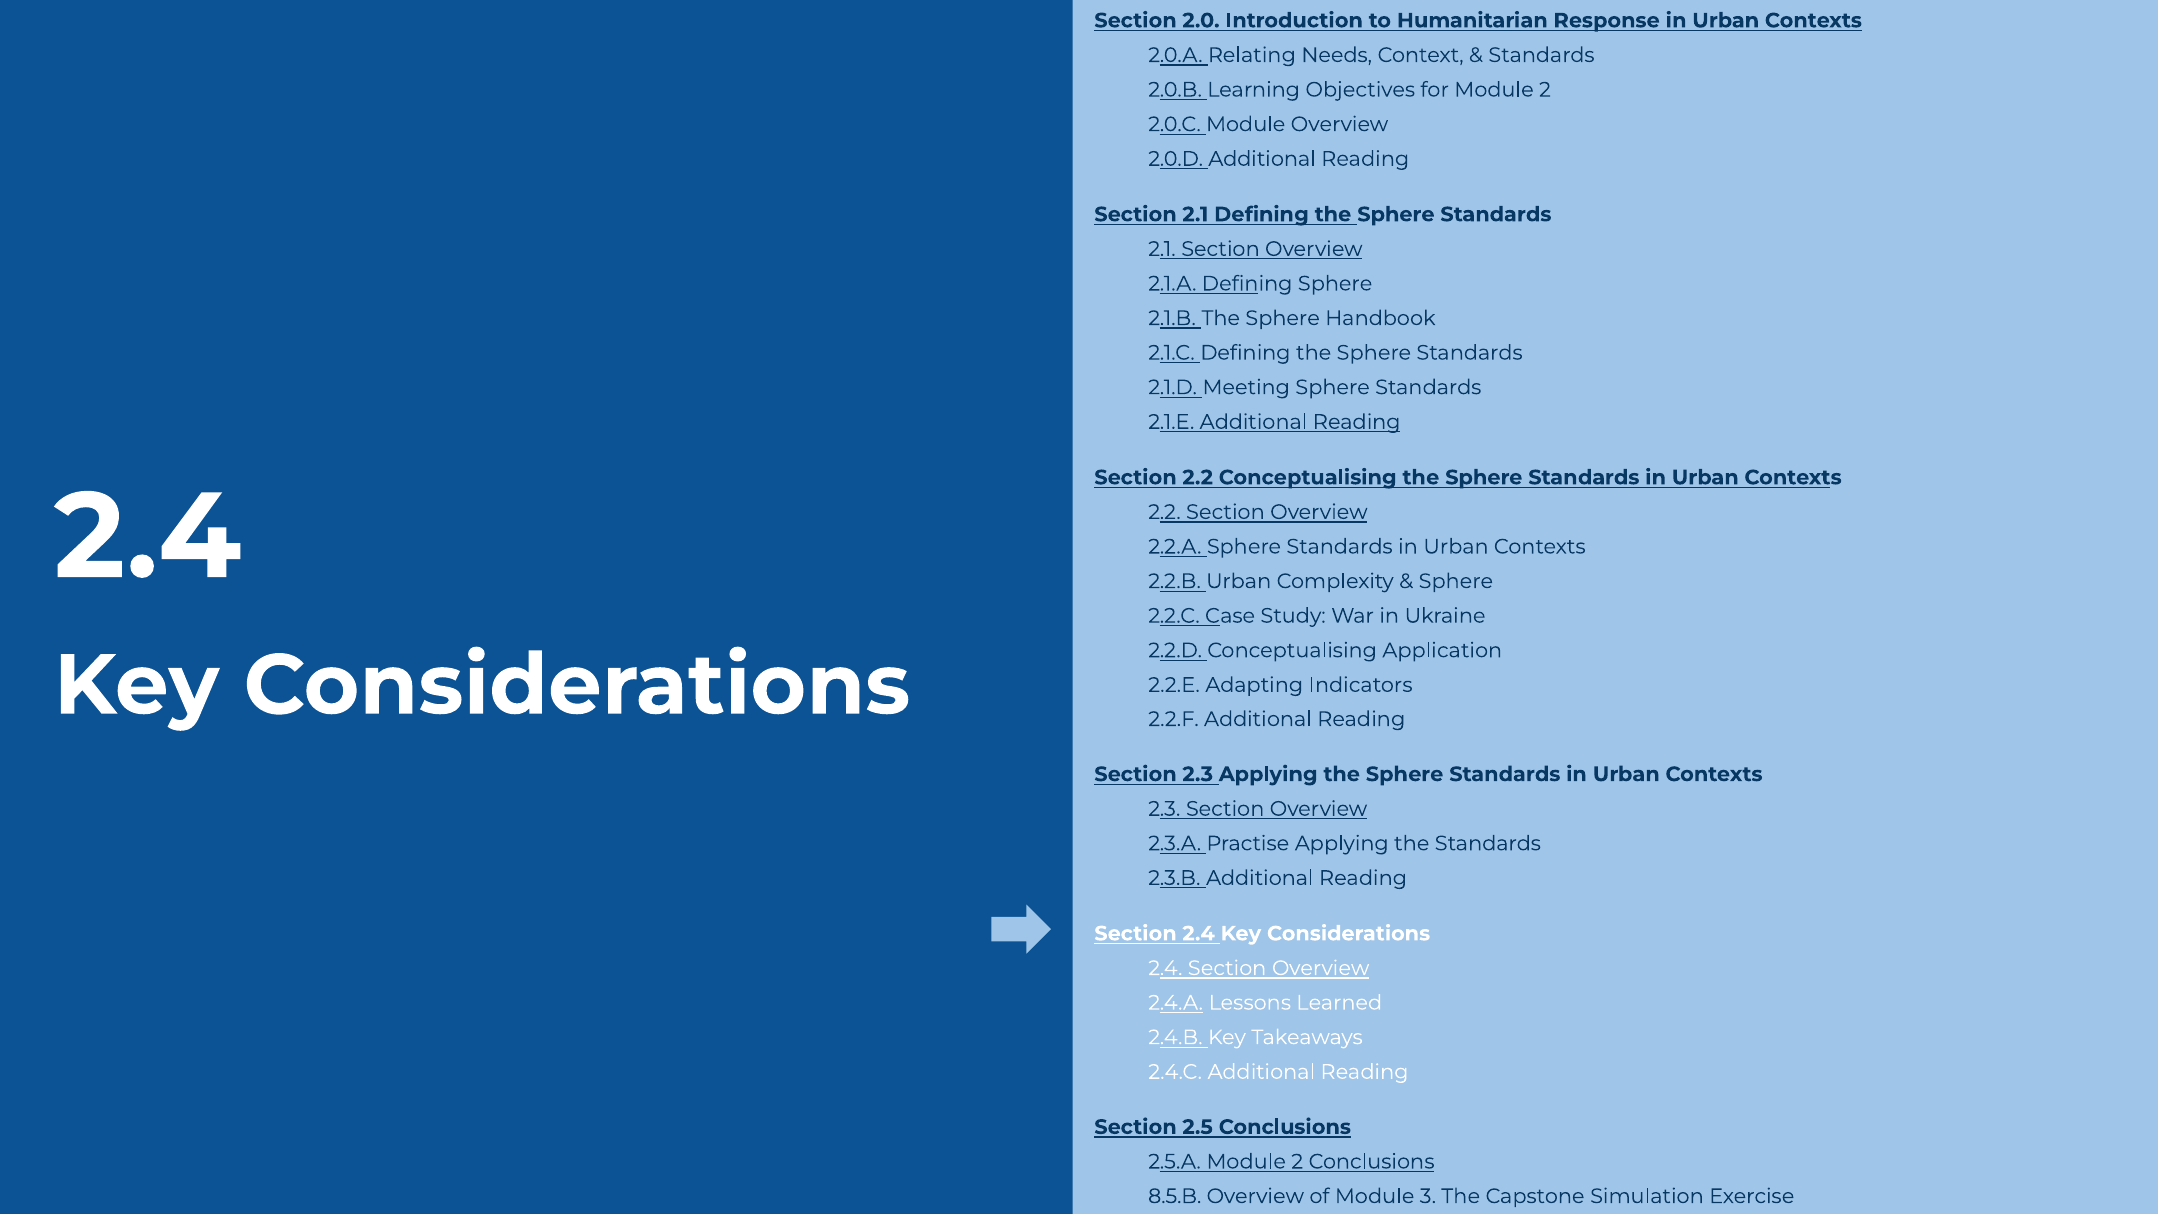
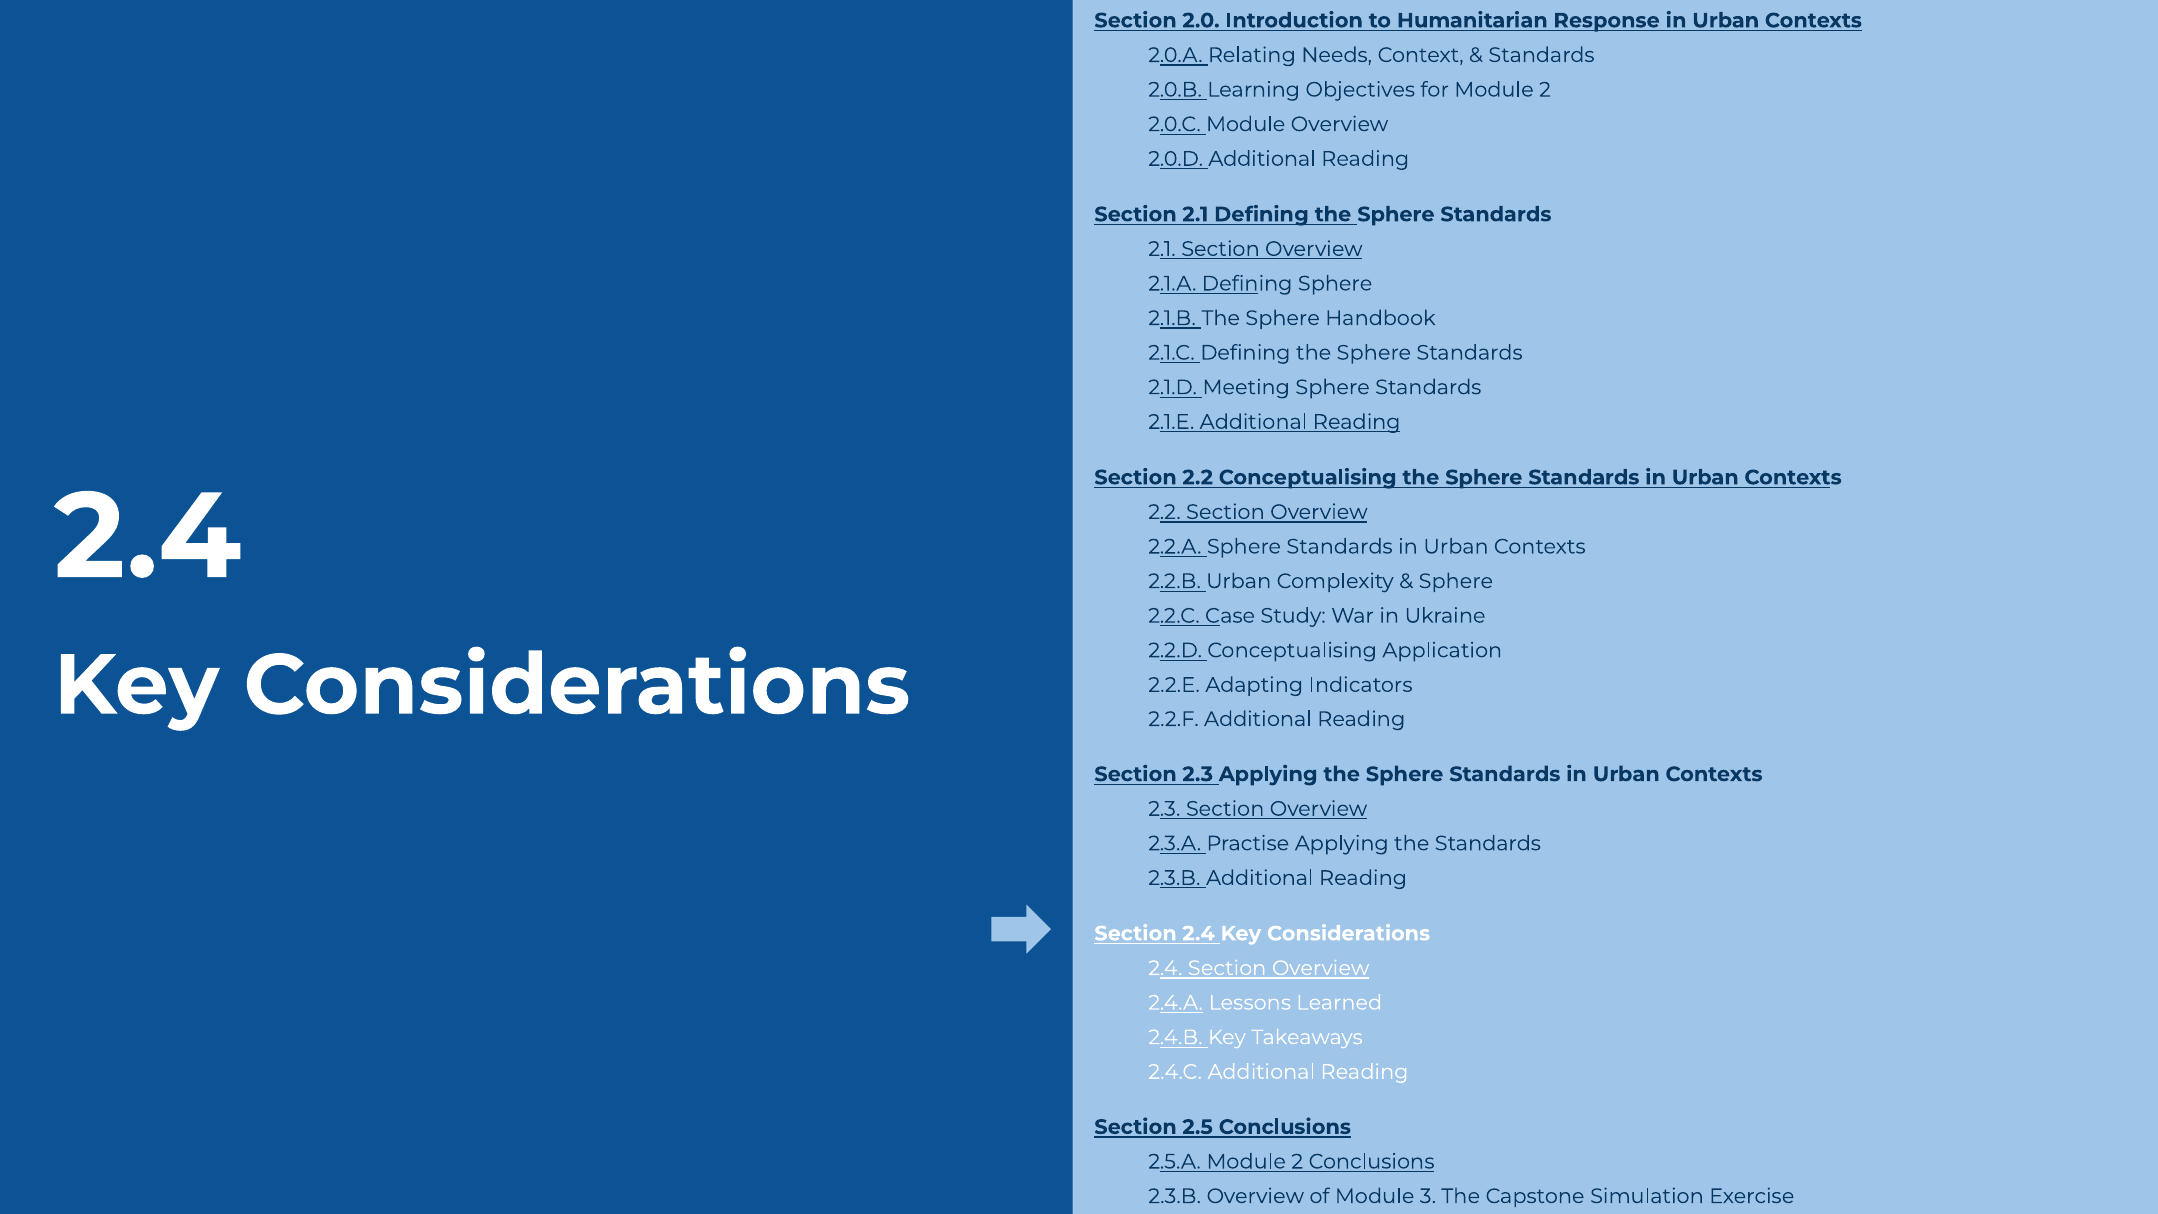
8.5.B: 8.5.B -> 2.3.B (1175, 1196)
